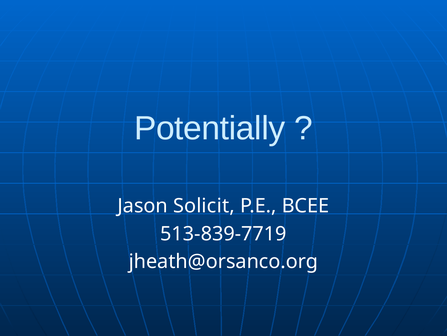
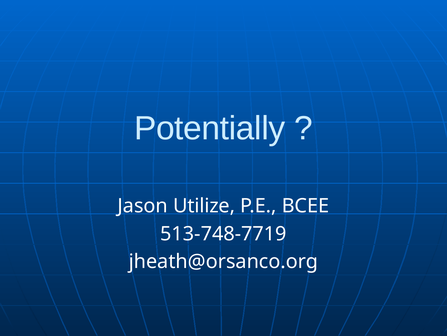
Solicit: Solicit -> Utilize (204, 206)
513-839-7719: 513-839-7719 -> 513-748-7719 (223, 233)
